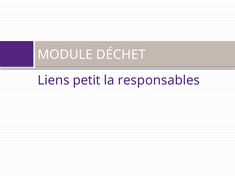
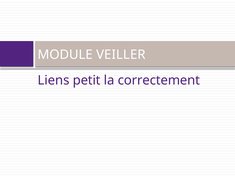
DÉCHET: DÉCHET -> VEILLER (121, 55)
responsables: responsables -> correctement (159, 80)
